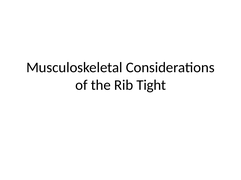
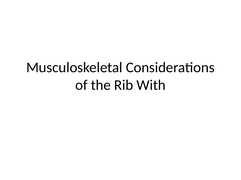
Tight: Tight -> With (151, 85)
